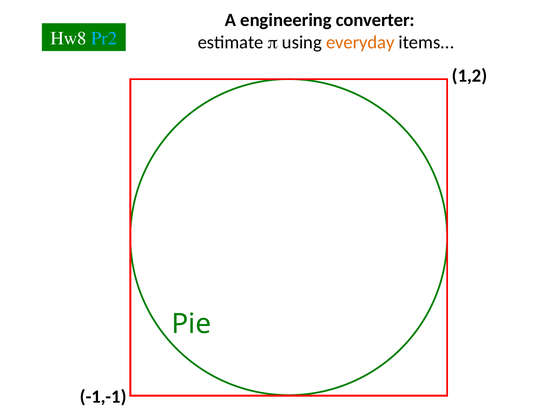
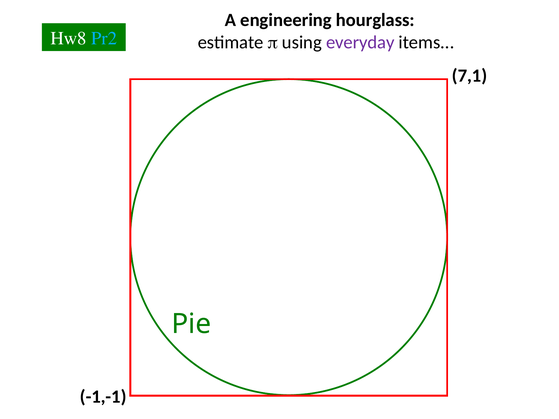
converter: converter -> hourglass (375, 20)
everyday colour: orange -> purple (360, 42)
1,2: 1,2 -> 7,1 (470, 76)
